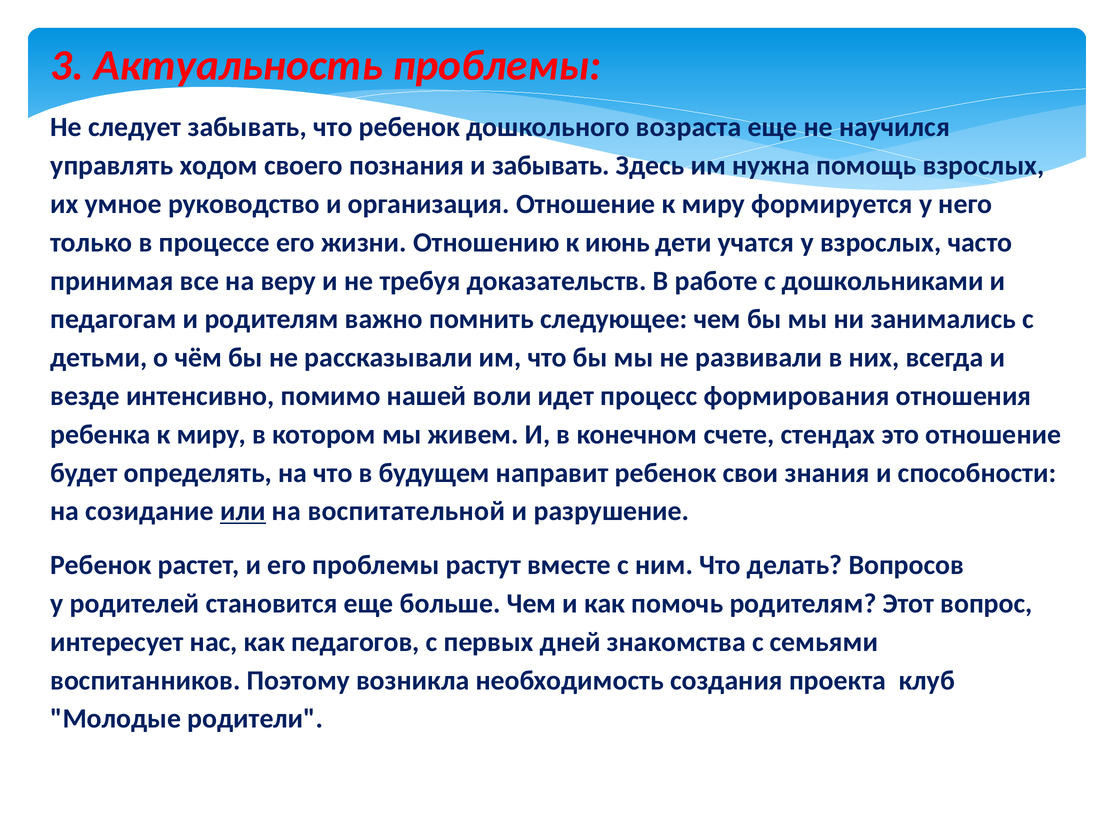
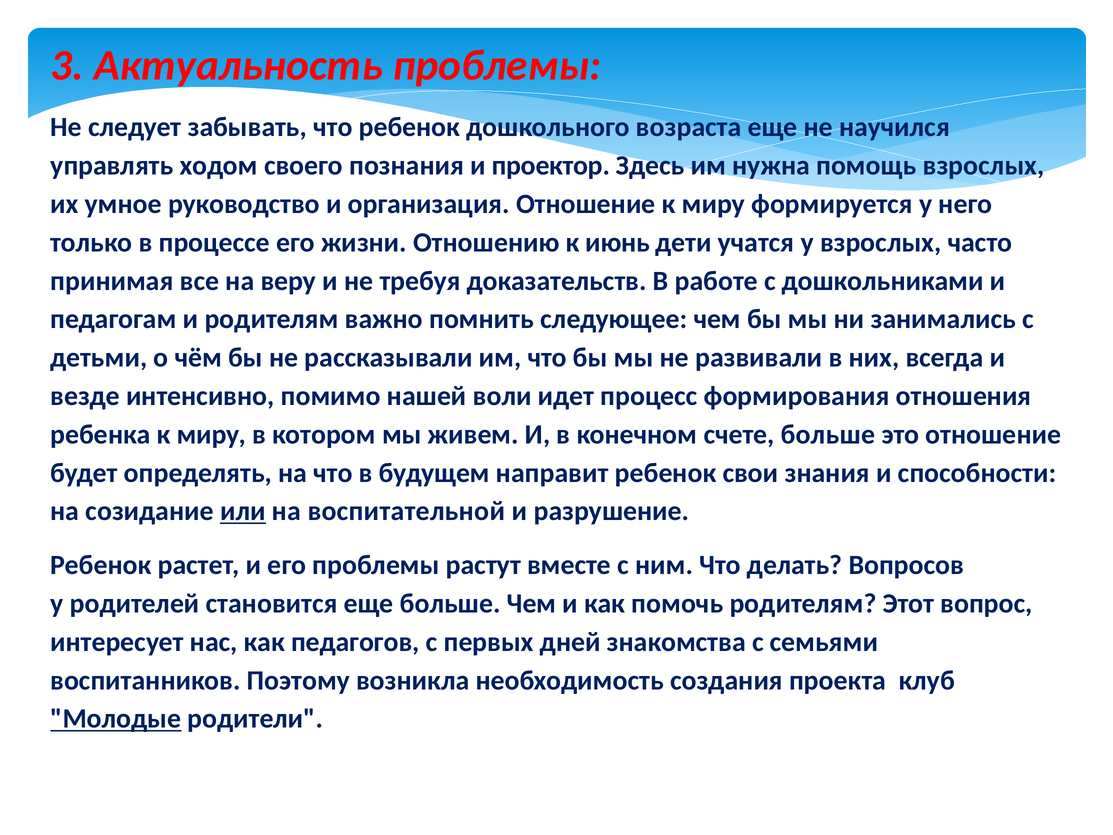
и забывать: забывать -> проектор (551, 166)
счете стендах: стендах -> больше (828, 434)
Молодые underline: none -> present (116, 719)
